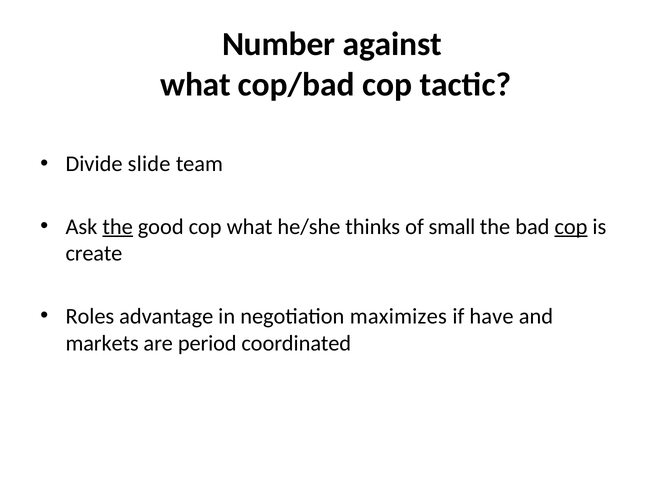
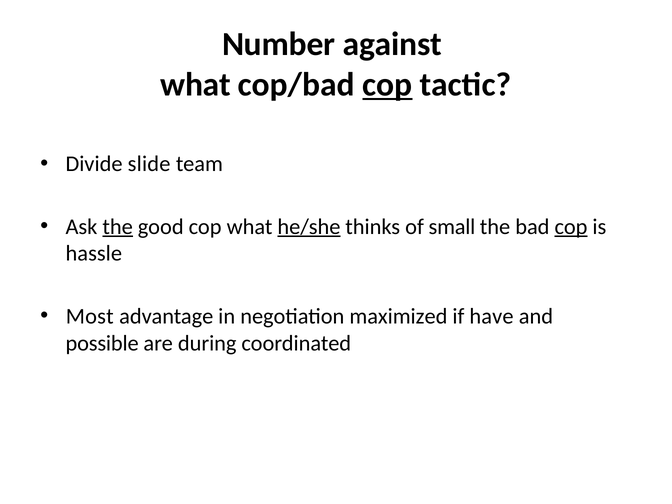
cop underline: none -> present (387, 85)
he/she underline: none -> present (309, 227)
create: create -> hassle (94, 254)
Roles: Roles -> Most (90, 316)
maximizes: maximizes -> maximized (398, 316)
markets: markets -> possible (102, 343)
period: period -> during (207, 343)
